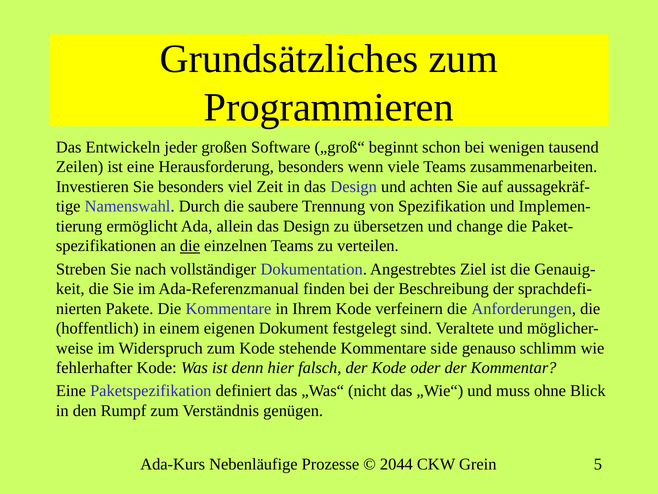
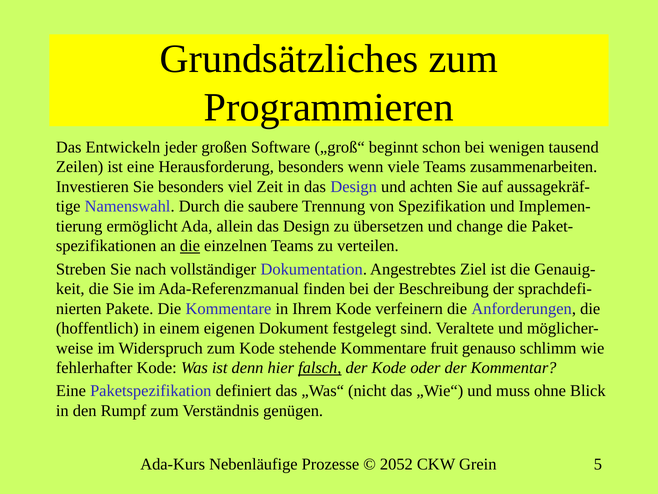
side: side -> fruit (444, 348)
falsch underline: none -> present (320, 368)
2044: 2044 -> 2052 (396, 464)
